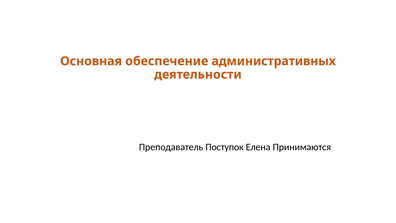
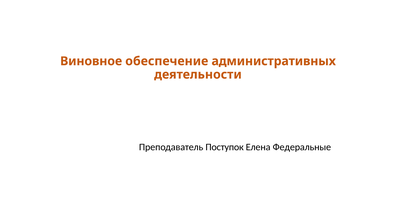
Основная: Основная -> Виновное (91, 61)
Принимаются: Принимаются -> Федеральные (302, 147)
